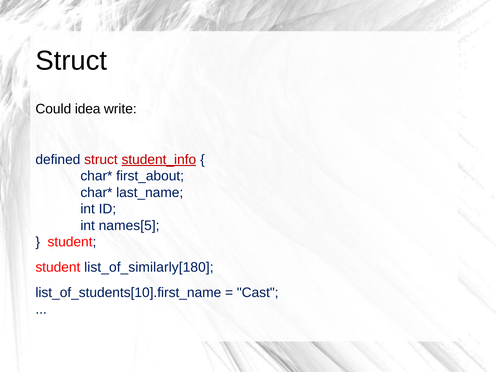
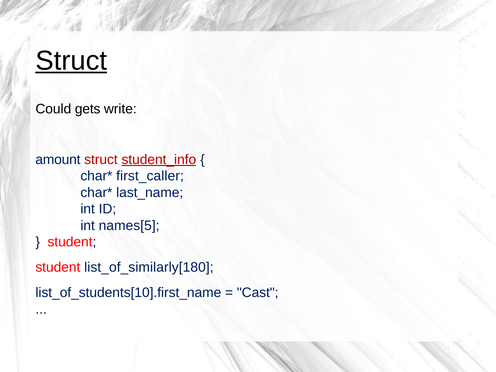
Struct underline: none -> present (71, 61)
idea: idea -> gets (88, 109)
defined: defined -> amount (58, 160)
first_about: first_about -> first_caller (150, 176)
